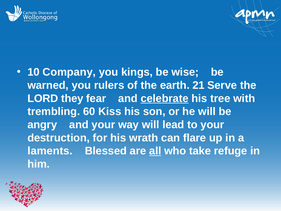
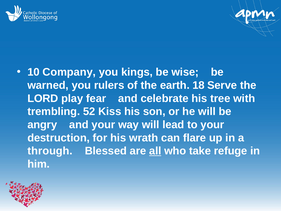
21: 21 -> 18 (199, 85)
they: they -> play (72, 98)
celebrate underline: present -> none (165, 98)
60: 60 -> 52 (89, 111)
laments: laments -> through (50, 151)
